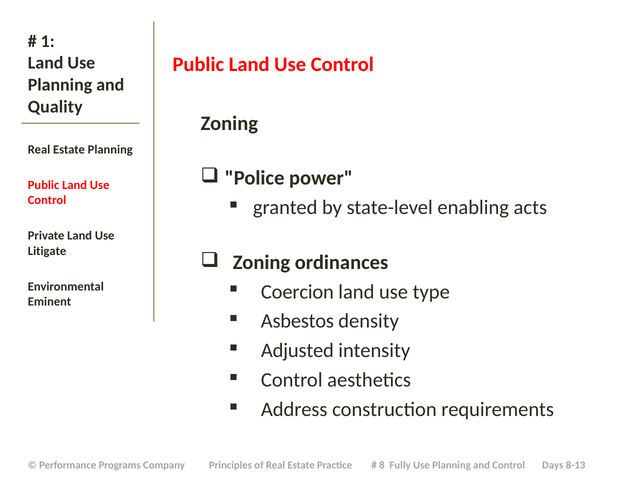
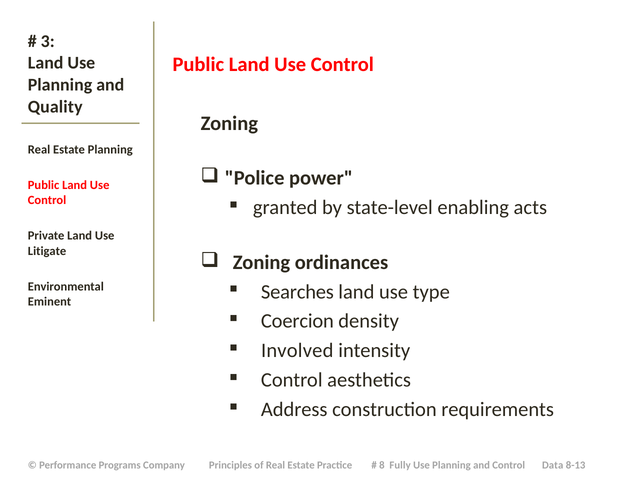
1: 1 -> 3 (48, 41)
Coercion: Coercion -> Searches (297, 292)
Asbestos: Asbestos -> Coercion (297, 321)
Adjusted: Adjusted -> Involved (297, 351)
Days: Days -> Data (553, 465)
